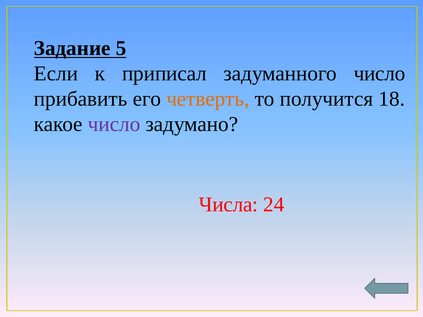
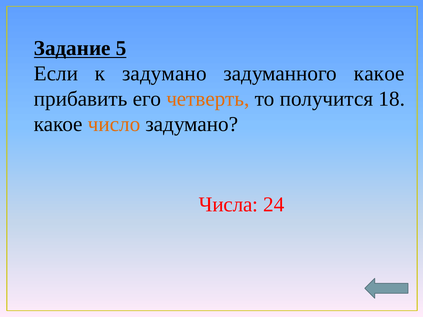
к приписал: приписал -> задумано (164, 74)
задуманного число: число -> какое (379, 74)
число colour: purple -> orange (114, 124)
